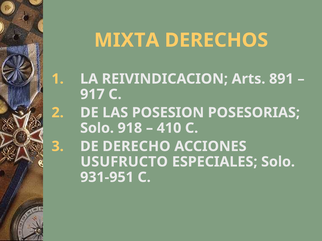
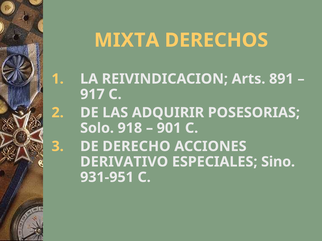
POSESION: POSESION -> ADQUIRIR (168, 113)
410: 410 -> 901 (169, 128)
USUFRUCTO: USUFRUCTO -> DERIVATIVO (124, 162)
ESPECIALES Solo: Solo -> Sino (278, 162)
